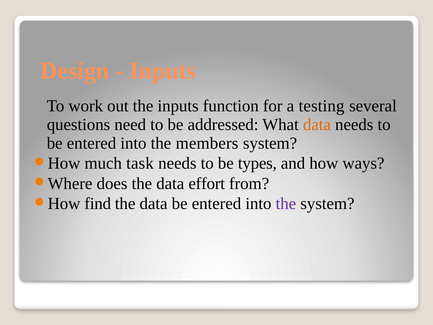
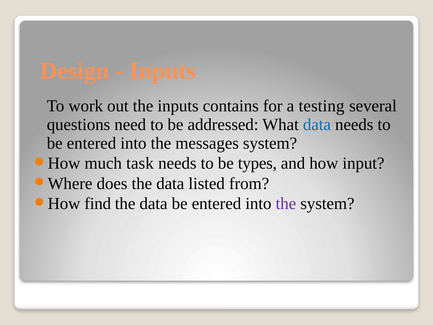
function: function -> contains (231, 106)
data colour: orange -> blue (317, 124)
members: members -> messages (207, 143)
ways: ways -> input (363, 163)
effort: effort -> listed (207, 183)
